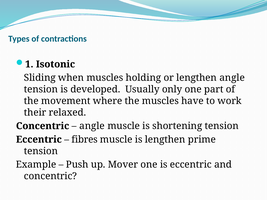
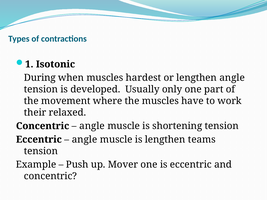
Sliding: Sliding -> During (40, 78)
holding: holding -> hardest (143, 78)
fibres: fibres -> angle (85, 140)
prime: prime -> teams (202, 140)
